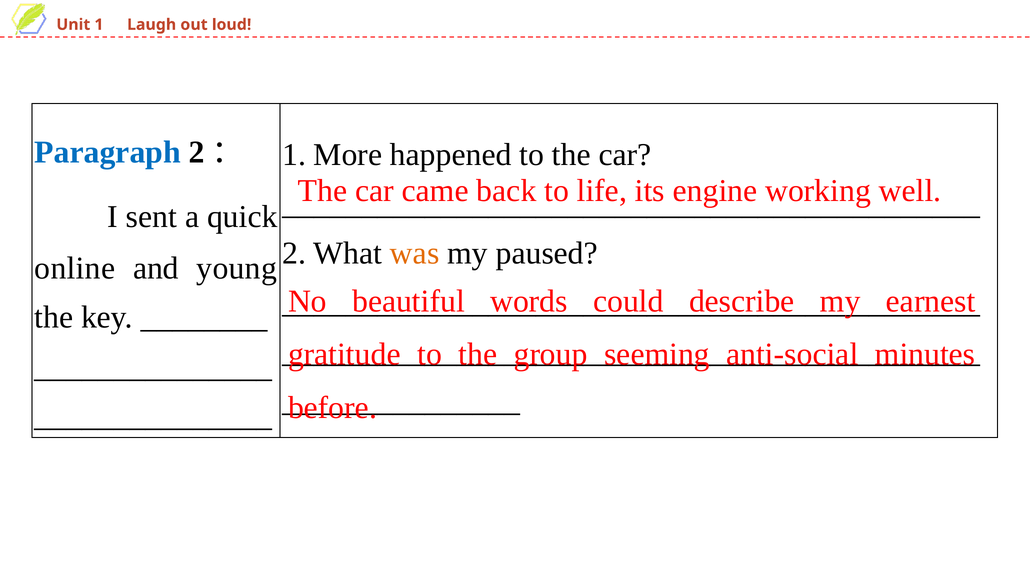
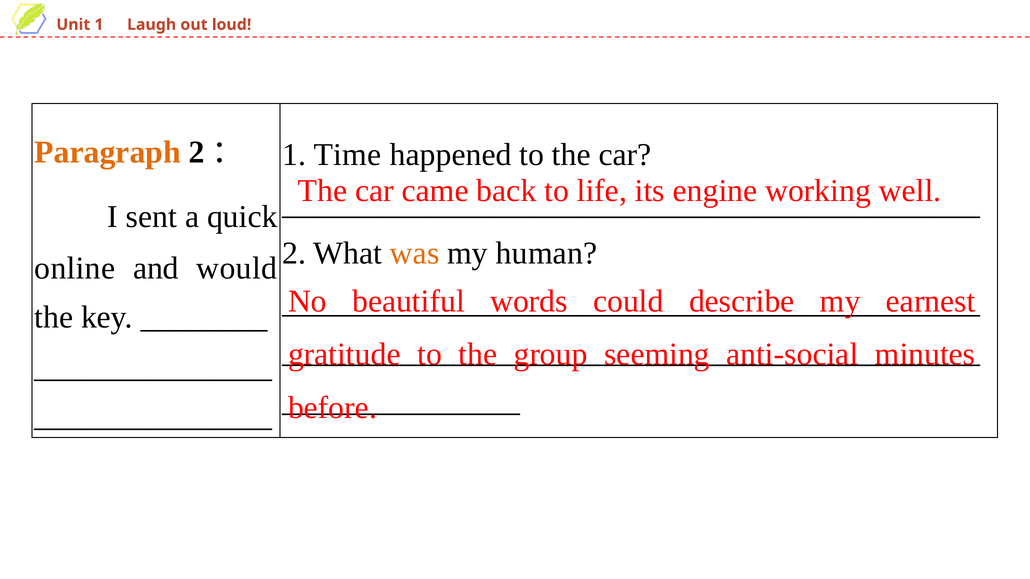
Paragraph colour: blue -> orange (108, 153)
More: More -> Time (348, 155)
paused: paused -> human (547, 253)
young: young -> would (237, 268)
